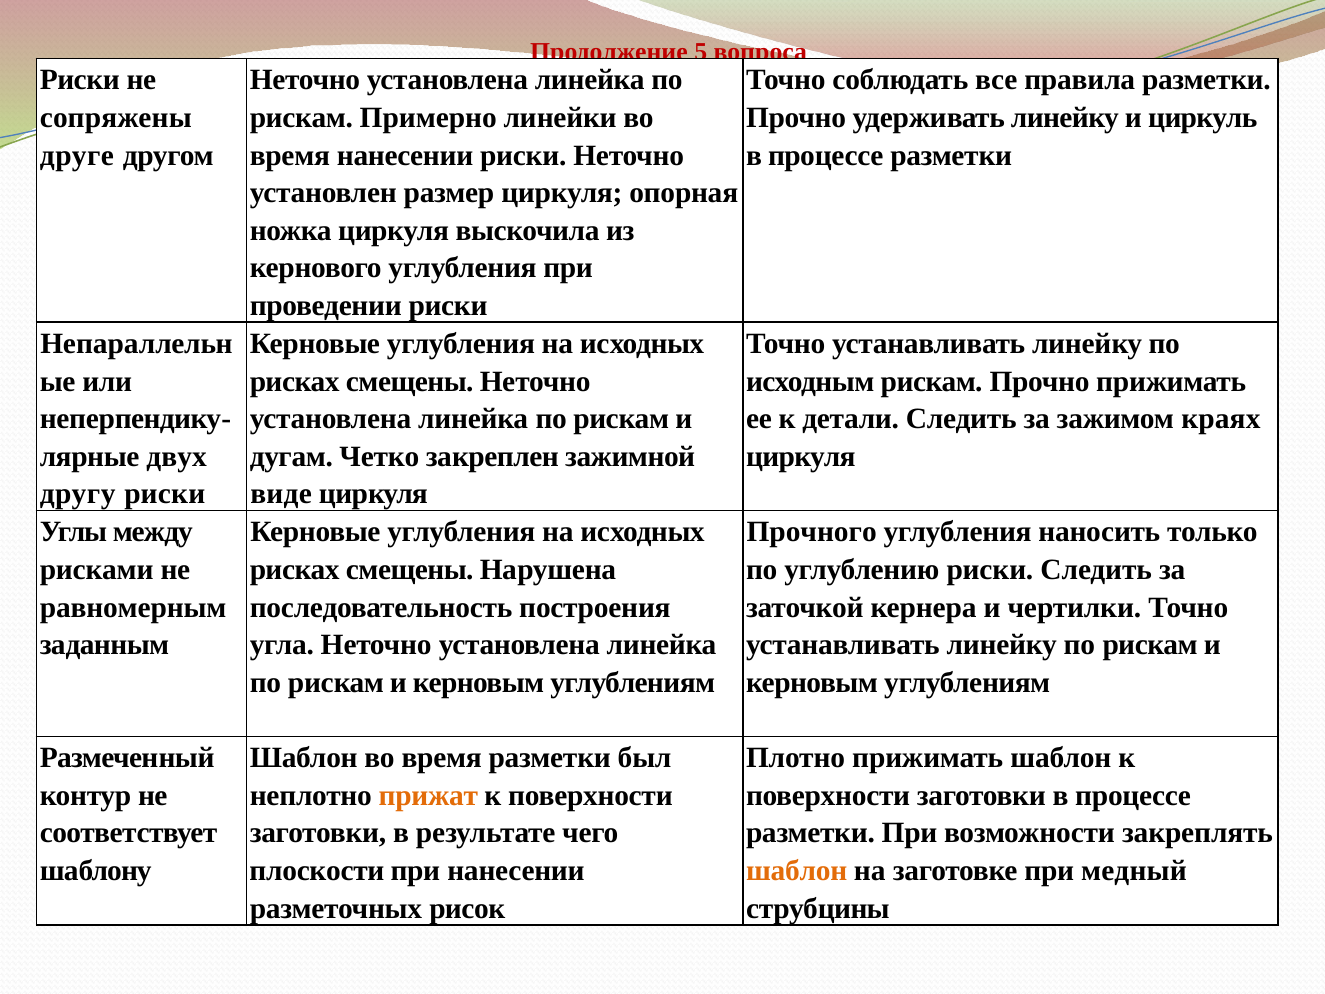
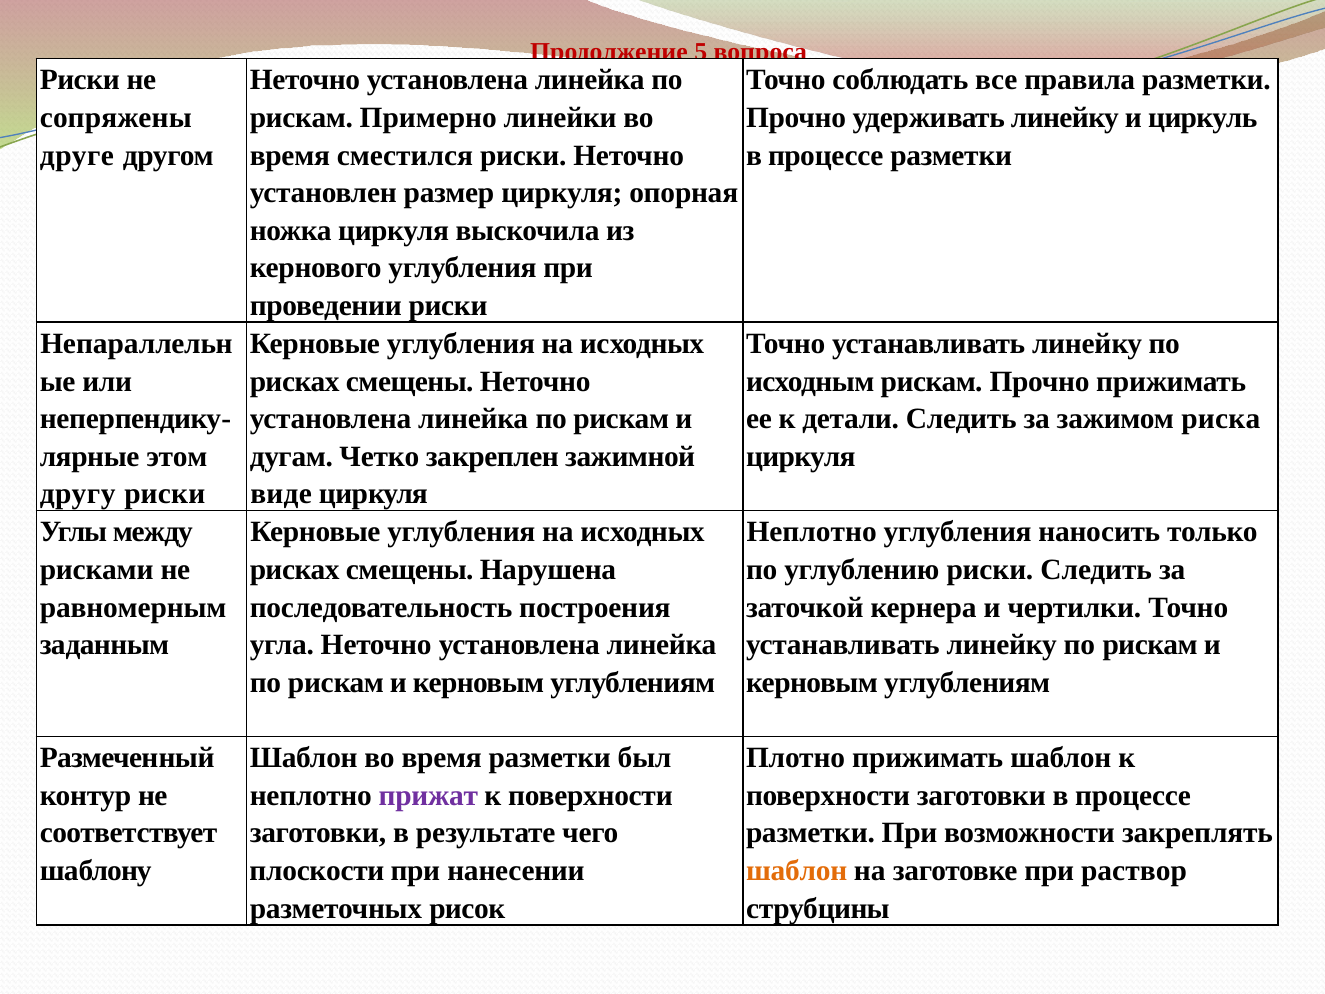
время нанесении: нанесении -> сместился (405, 155)
краях: краях -> риска (1221, 419)
двух: двух -> этом (177, 456)
Прочного: Прочного -> Неплотно (812, 532)
прижат colour: orange -> purple (428, 795)
медный: медный -> раствор (1134, 871)
